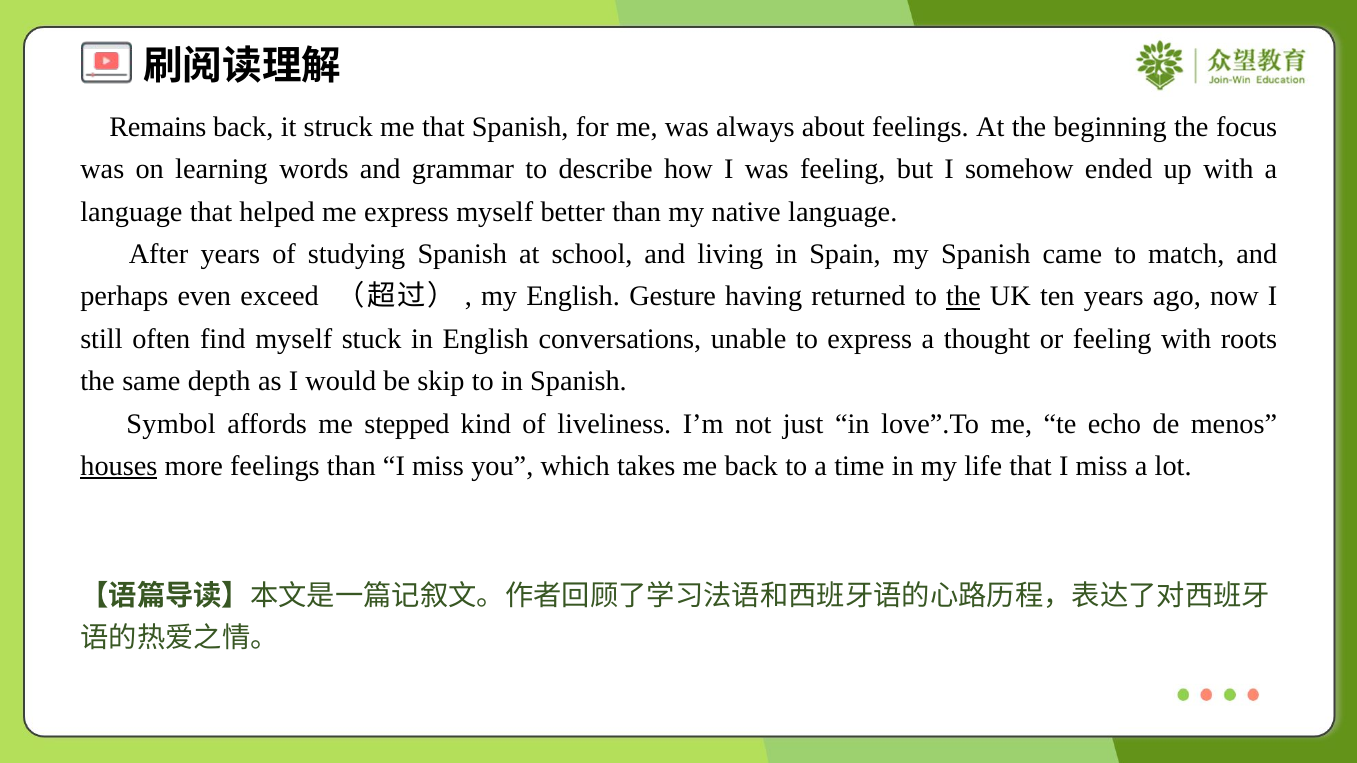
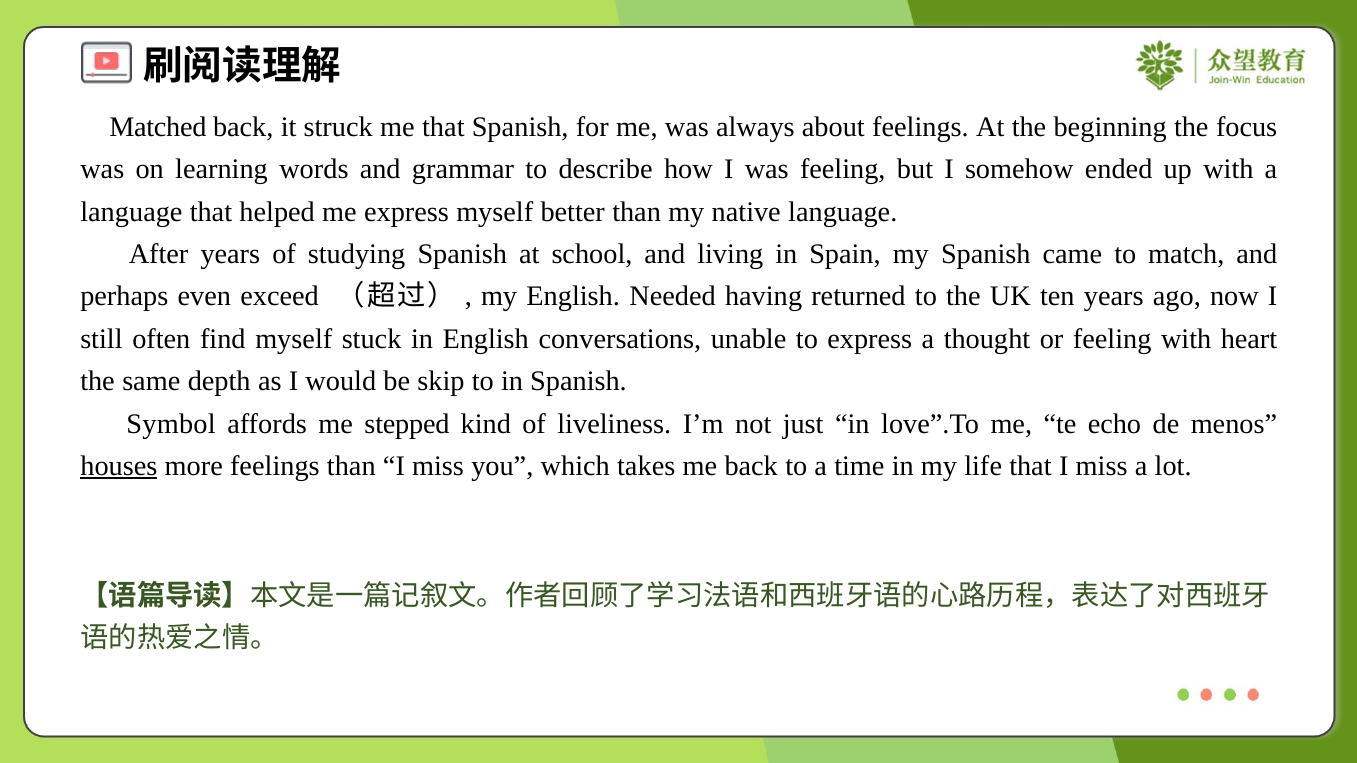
Remains: Remains -> Matched (158, 127)
Gesture: Gesture -> Needed (673, 297)
the underline: present -> none (963, 297)
roots: roots -> heart (1249, 339)
